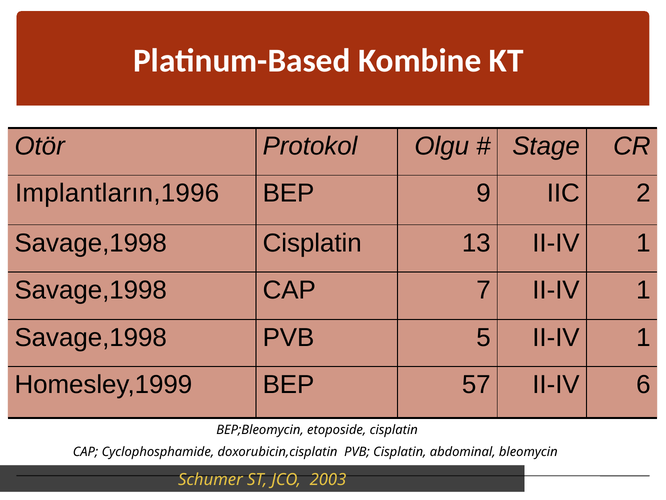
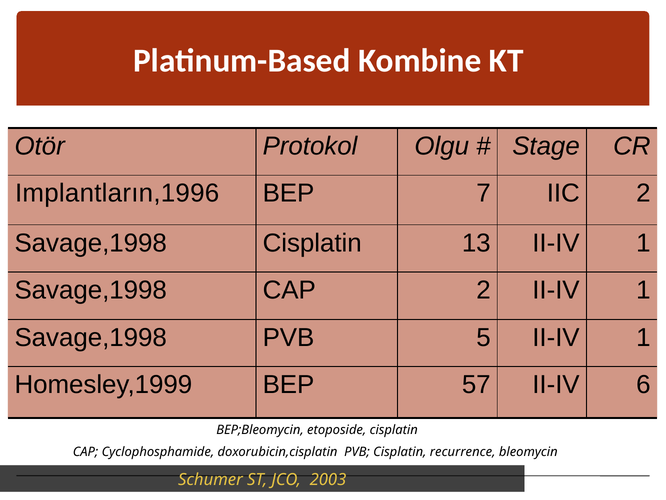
9: 9 -> 7 (484, 193)
CAP 7: 7 -> 2 (484, 290)
abdominal: abdominal -> recurrence (463, 452)
